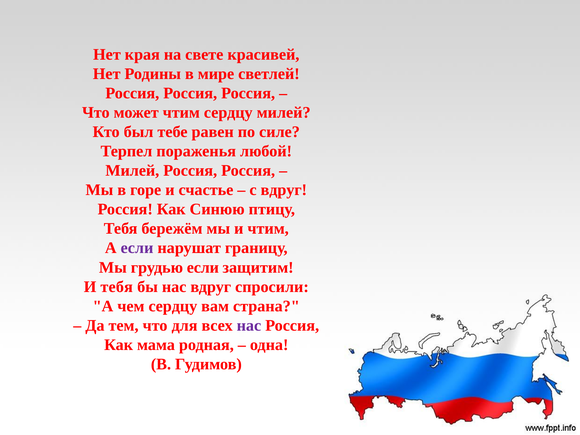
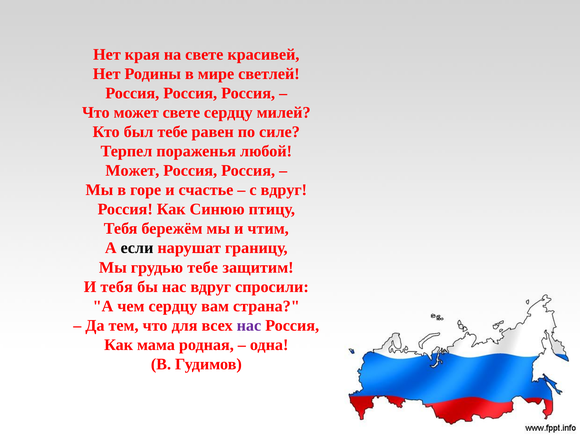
может чтим: чтим -> свете (181, 113)
Милей: Милей -> Может (132, 171)
если colour: purple -> black (137, 248)
грудью если: если -> тебе (203, 267)
